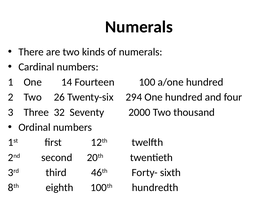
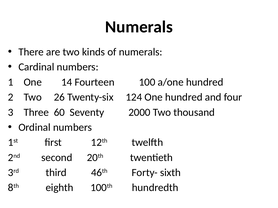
294: 294 -> 124 (134, 97)
32: 32 -> 60 (59, 113)
